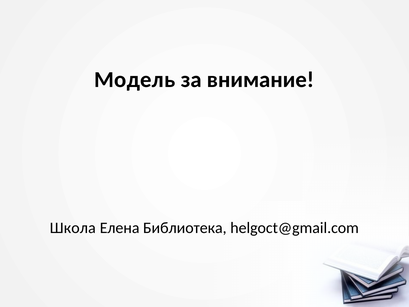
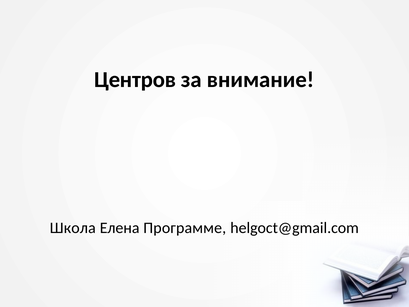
Модель: Модель -> Центров (135, 80)
Библиотека: Библиотека -> Программе (185, 228)
